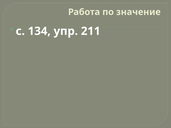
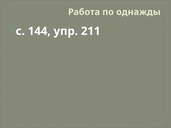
значение: значение -> однажды (138, 12)
134: 134 -> 144 (39, 31)
